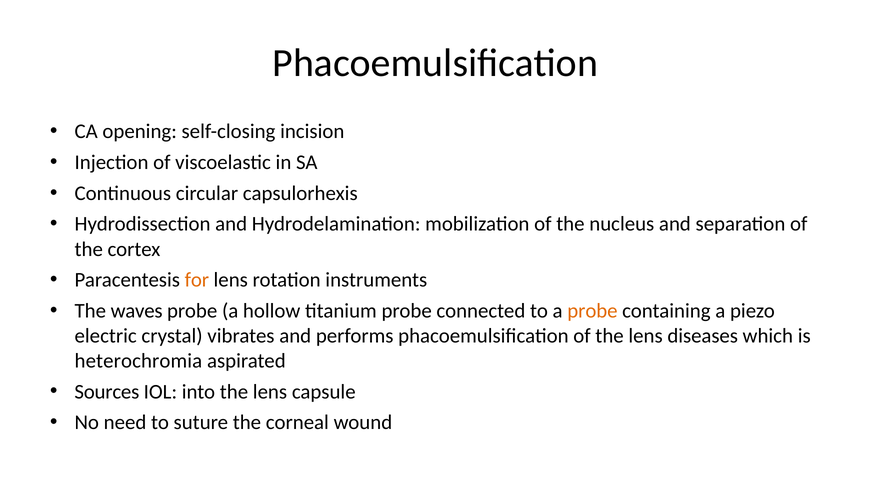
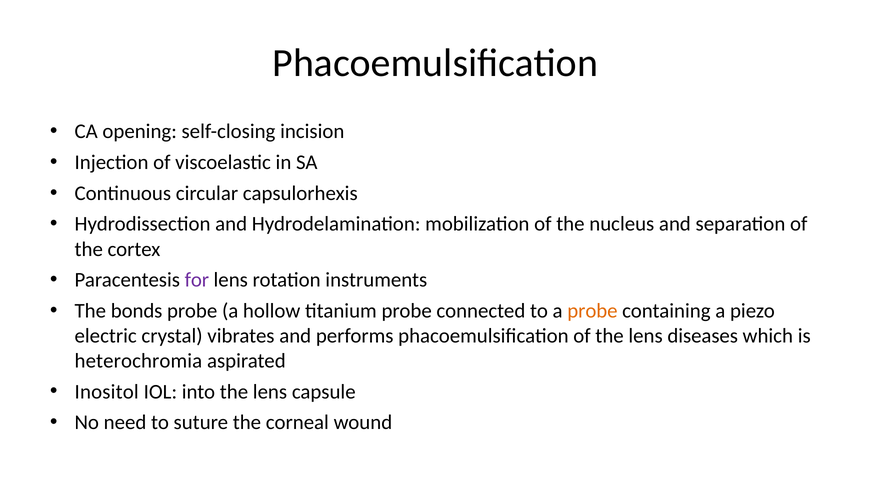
for colour: orange -> purple (197, 280)
waves: waves -> bonds (137, 311)
Sources: Sources -> Inositol (107, 392)
